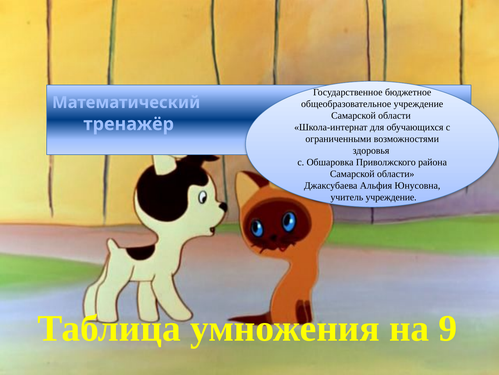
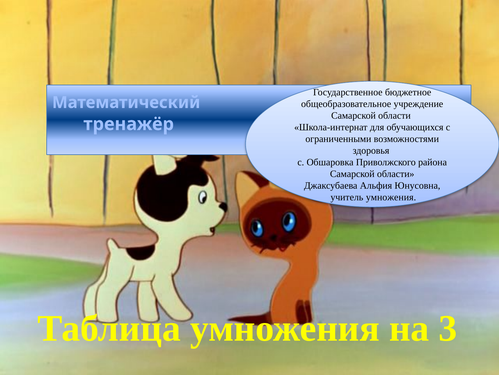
учитель учреждение: учреждение -> умножения (391, 197)
9: 9 -> 3 (448, 328)
